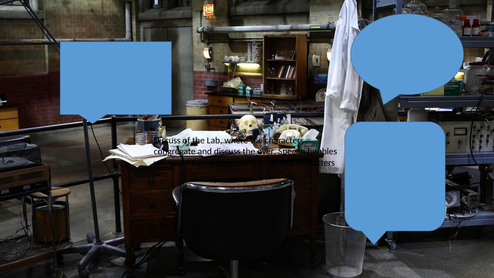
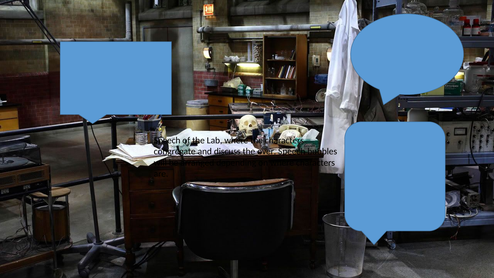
Discuss: Discuss -> Speech (167, 140)
